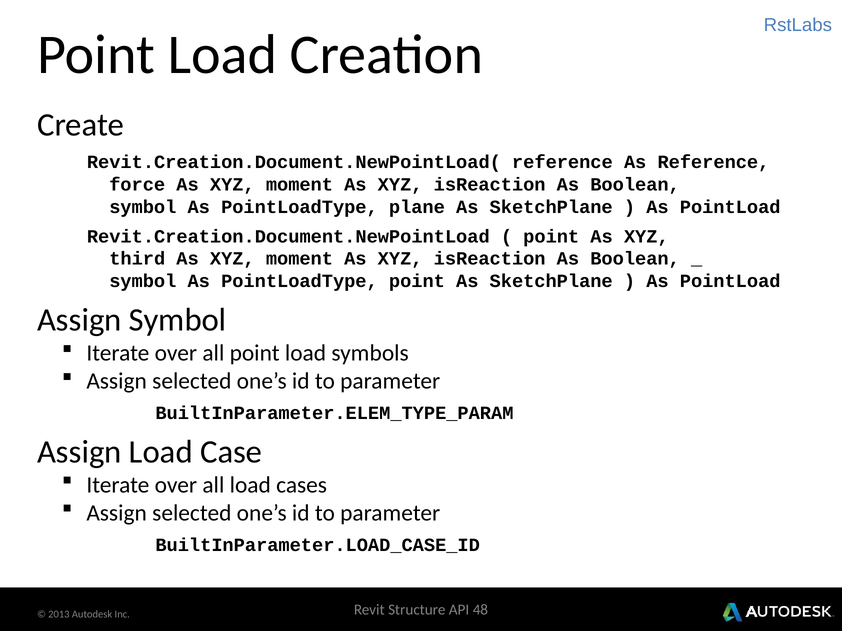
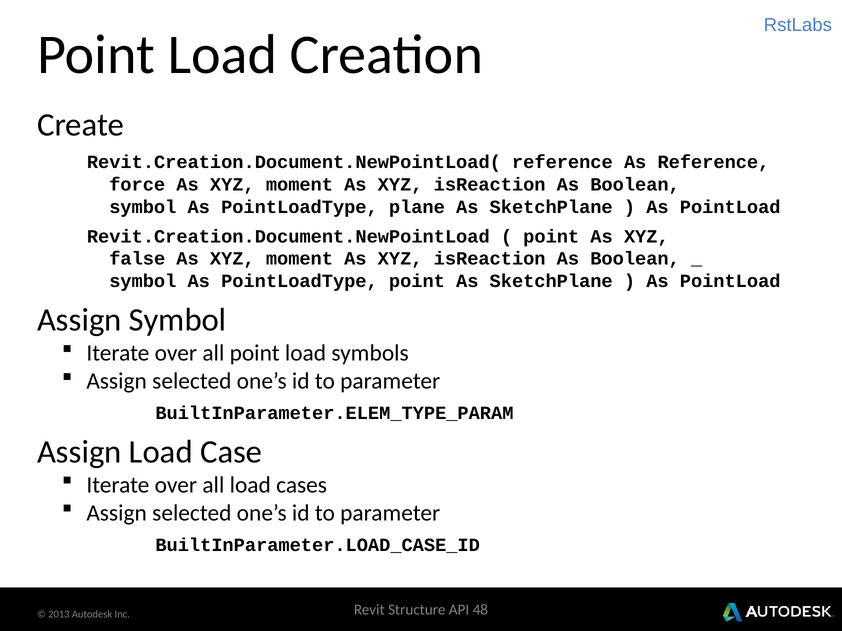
third: third -> false (137, 259)
